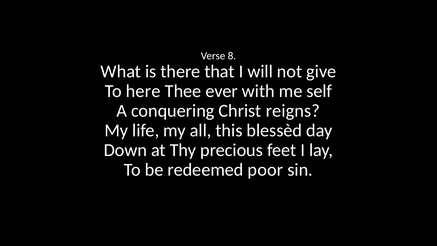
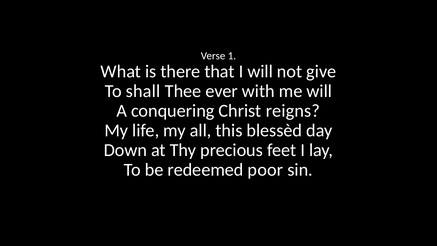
8: 8 -> 1 (232, 56)
here: here -> shall (143, 91)
me self: self -> will (319, 91)
